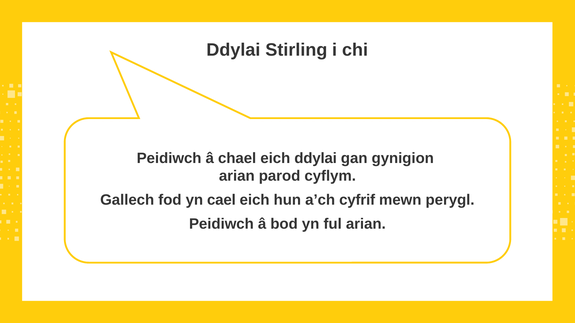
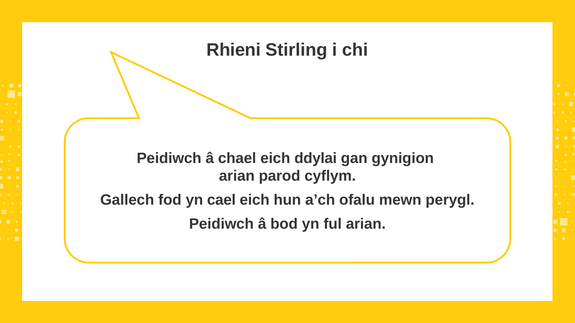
Ddylai: Ddylai -> Rhieni (234, 50)
cyfrif: cyfrif -> ofalu (357, 200)
